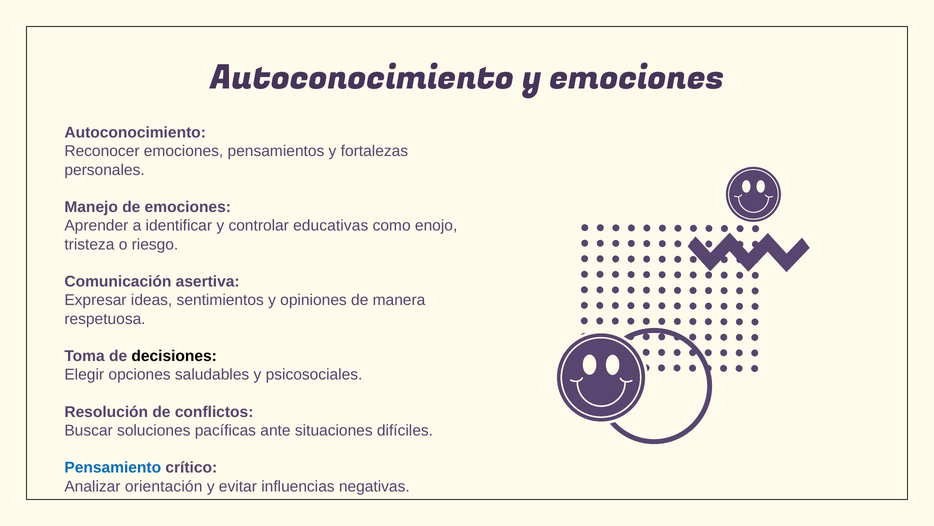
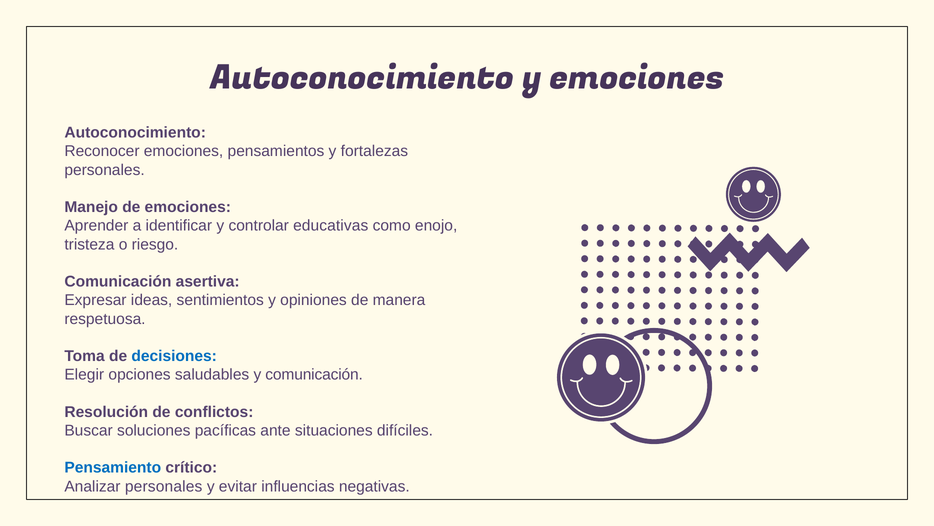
decisiones colour: black -> blue (174, 356)
y psicosociales: psicosociales -> comunicación (314, 374)
Analizar orientación: orientación -> personales (164, 486)
